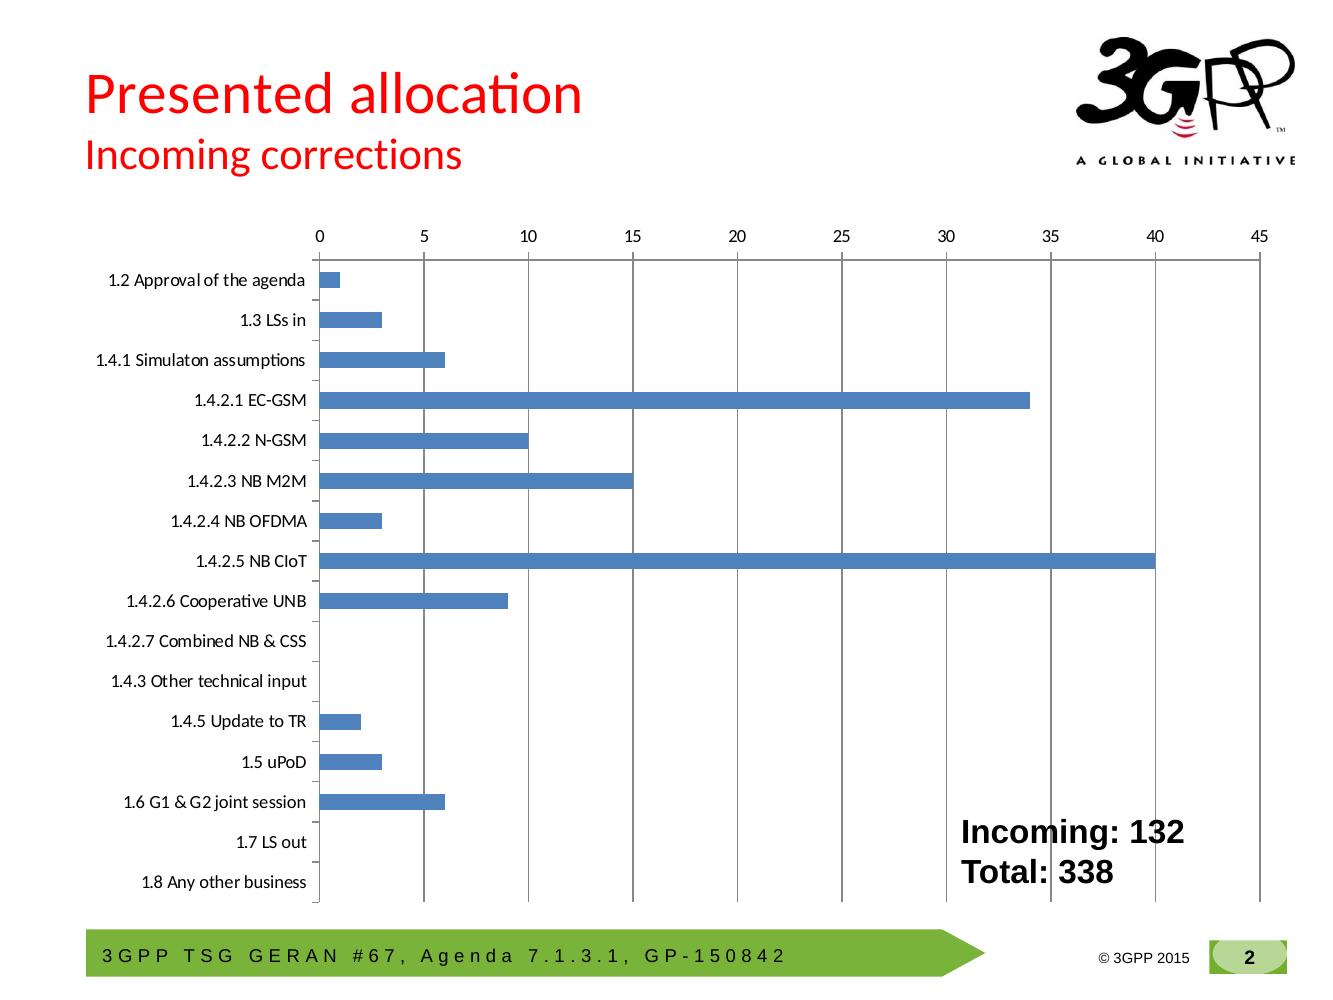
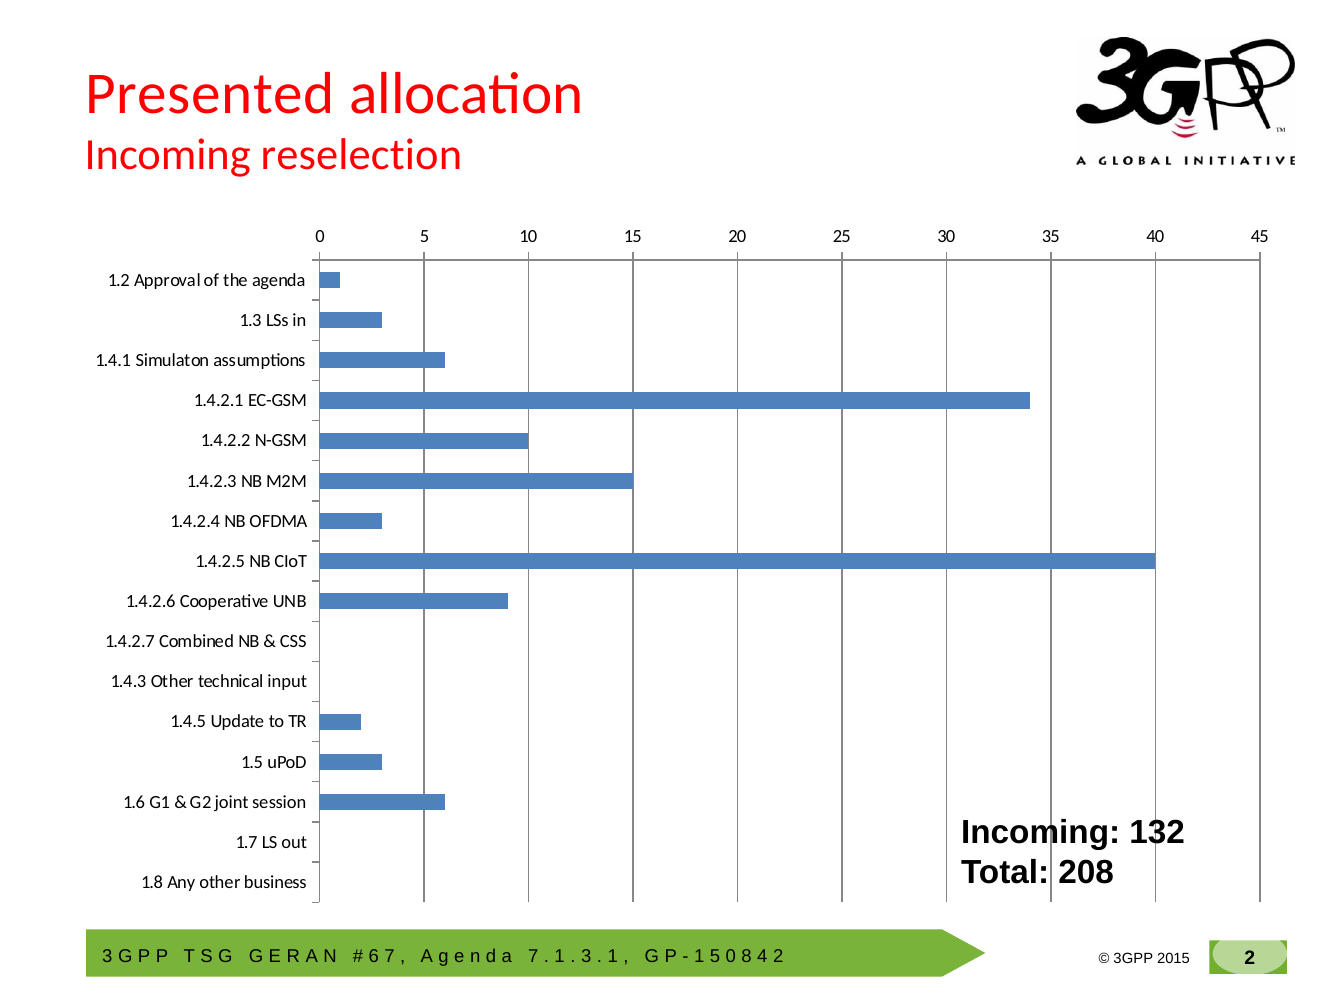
corrections: corrections -> reselection (361, 155)
338: 338 -> 208 (1086, 873)
